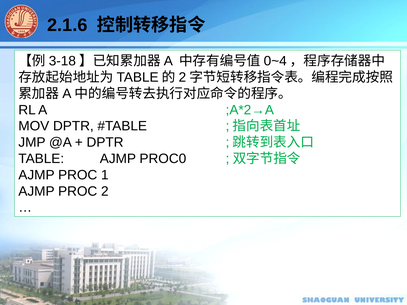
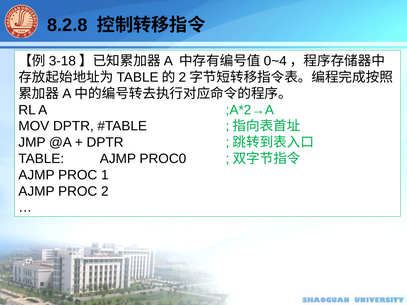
2.1.6: 2.1.6 -> 8.2.8 (67, 25)
